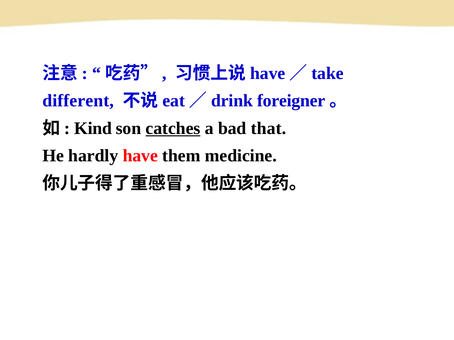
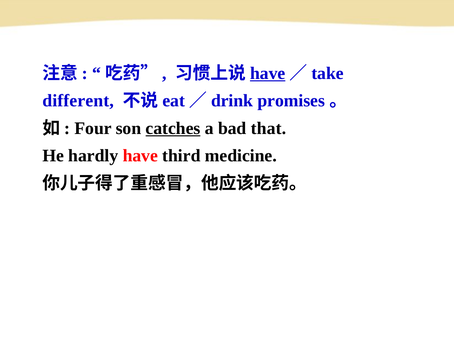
have underline: none -> present (268, 73)
foreigner: foreigner -> promises (291, 101)
Kind: Kind -> Four (93, 128)
them: them -> third (181, 156)
